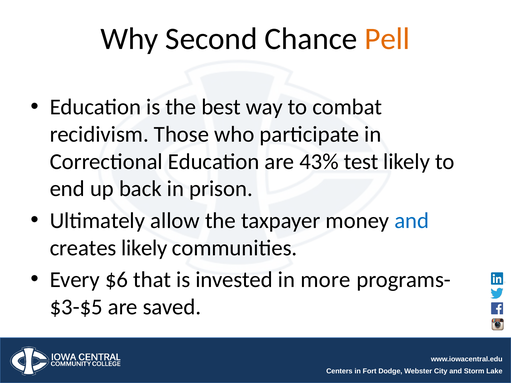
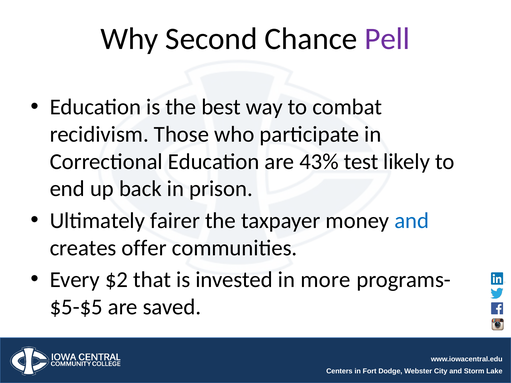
Pell colour: orange -> purple (387, 39)
allow: allow -> fairer (175, 221)
creates likely: likely -> offer (144, 248)
$6: $6 -> $2 (117, 280)
$3-$5: $3-$5 -> $5-$5 (76, 307)
